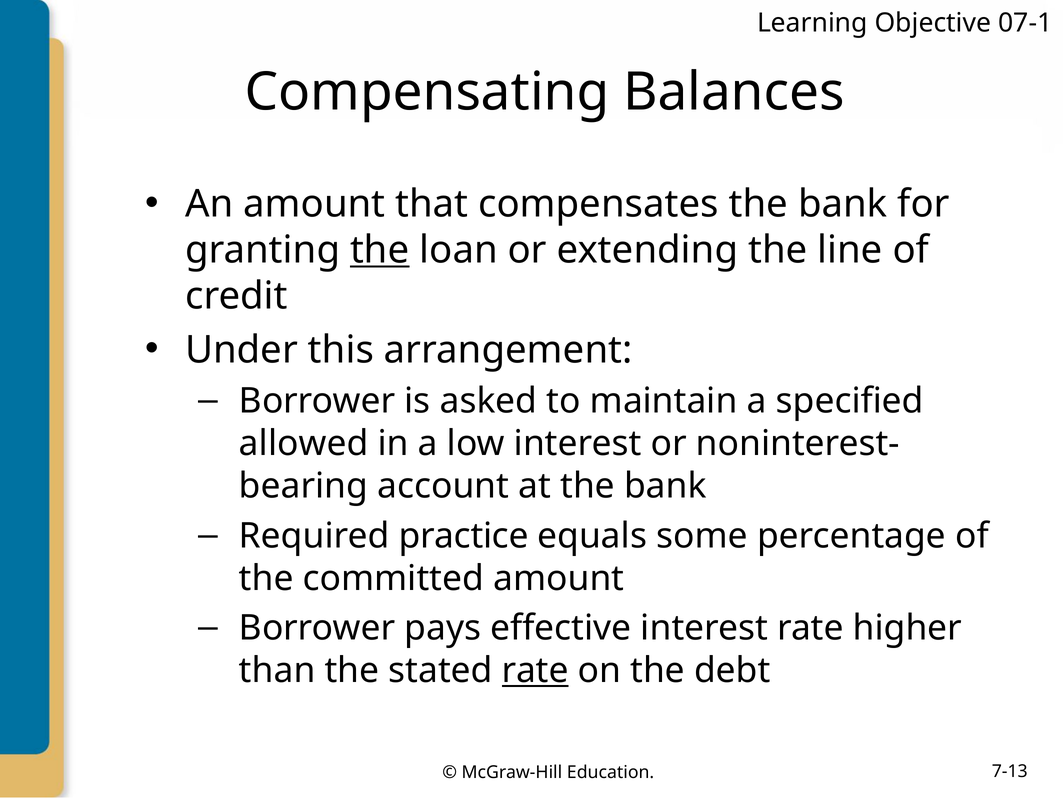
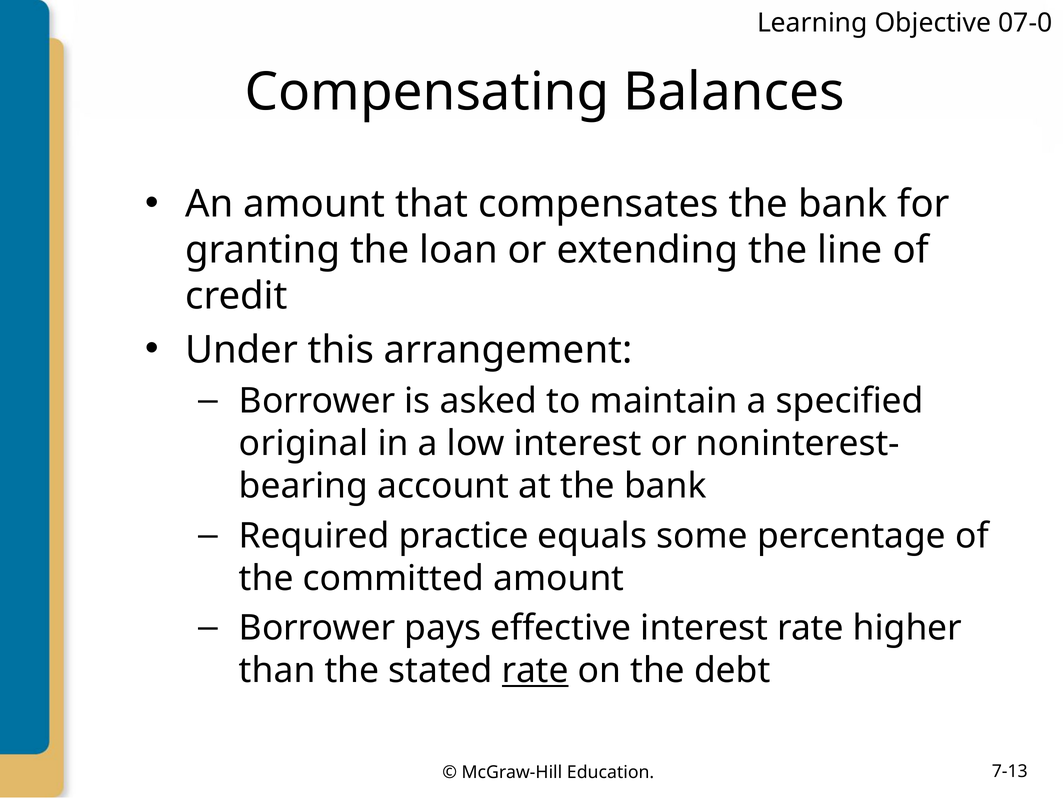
07-1: 07-1 -> 07-0 (1025, 23)
the underline: present -> none (380, 250)
allowed: allowed -> original (304, 443)
